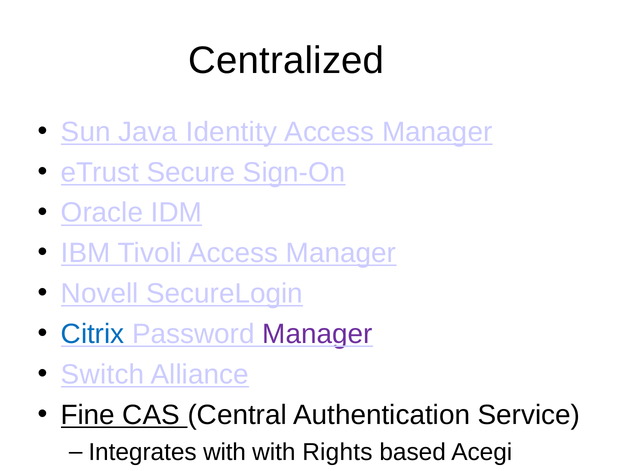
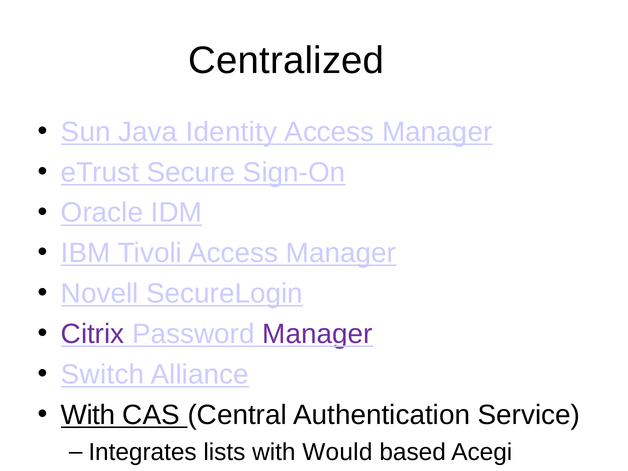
Citrix colour: blue -> purple (93, 334)
Fine: Fine -> With (88, 415)
Integrates with: with -> lists (224, 452)
Rights: Rights -> Would (337, 452)
